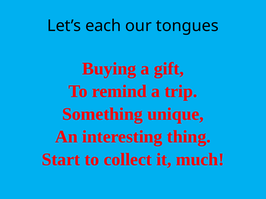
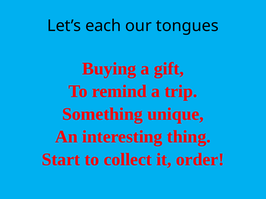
much: much -> order (200, 160)
